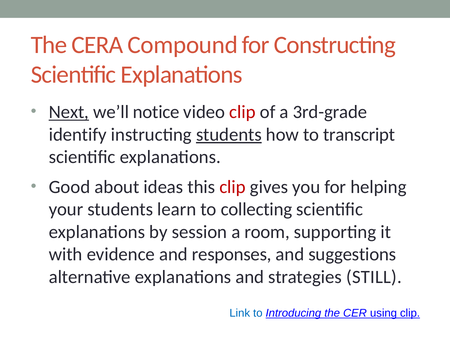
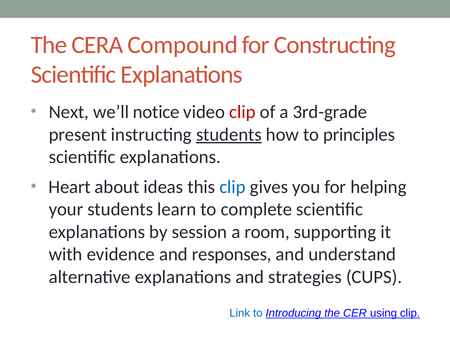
Next underline: present -> none (69, 112)
identify: identify -> present (78, 135)
transcript: transcript -> principles (359, 135)
Good: Good -> Heart (70, 187)
clip colour: red -> blue (233, 187)
collecting: collecting -> complete (256, 210)
suggestions: suggestions -> understand (352, 255)
STILL: STILL -> CUPS (374, 277)
